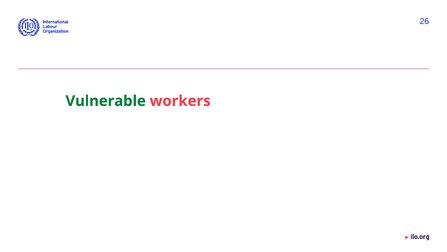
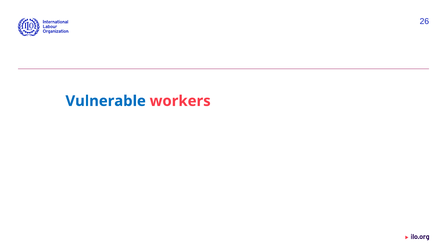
Vulnerable colour: green -> blue (106, 101)
